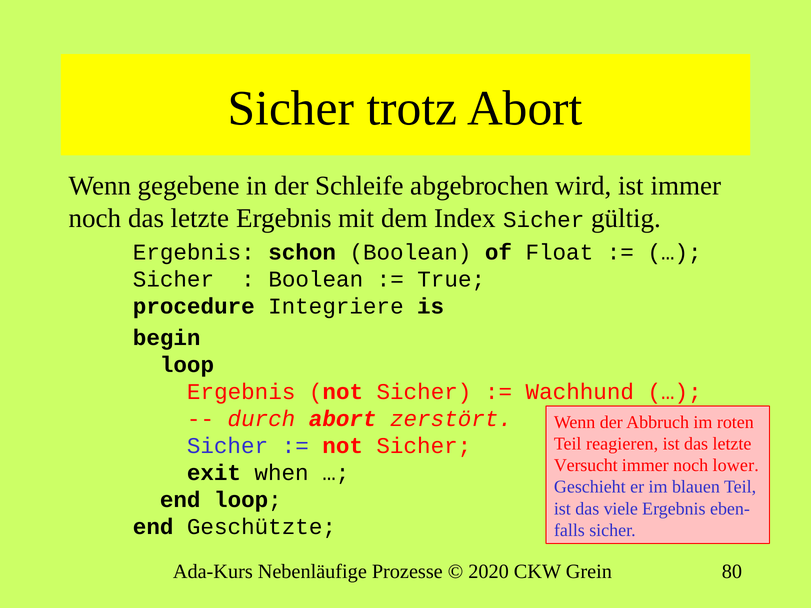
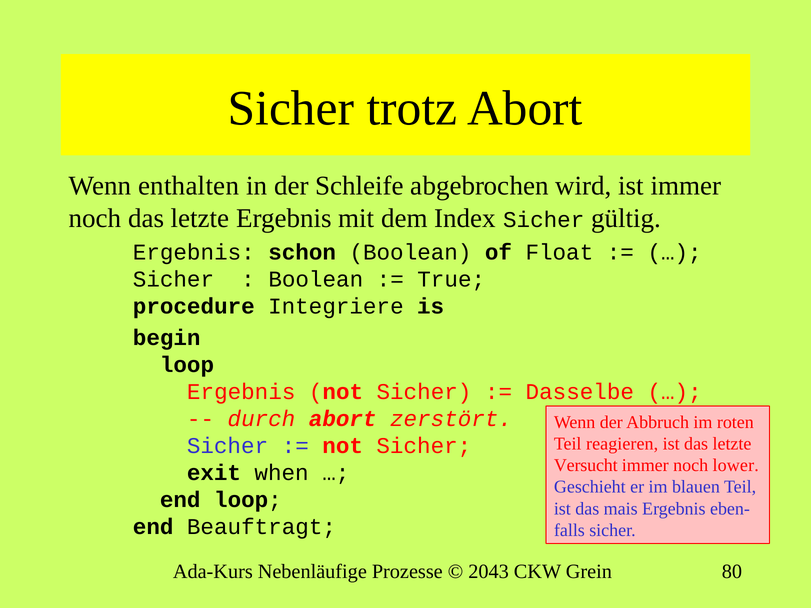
gegebene: gegebene -> enthalten (189, 186)
Wachhund: Wachhund -> Dasselbe (580, 392)
viele: viele -> mais (621, 509)
Geschützte: Geschützte -> Beauftragt (261, 527)
2020: 2020 -> 2043 (489, 572)
